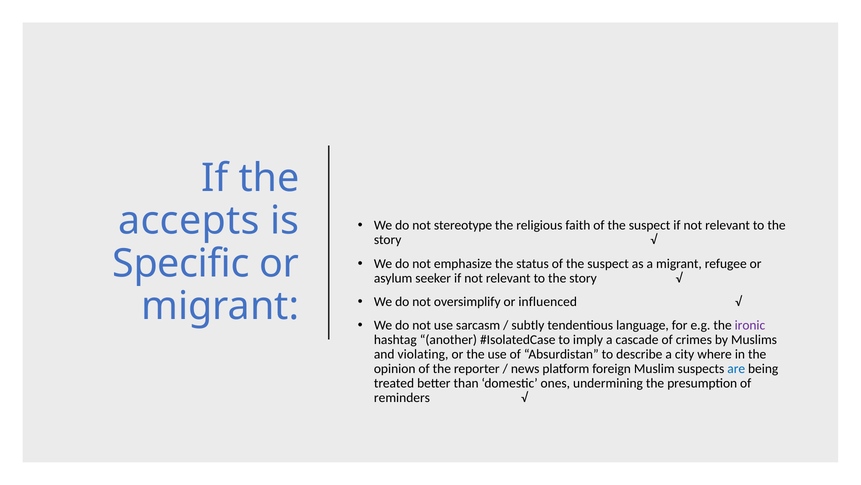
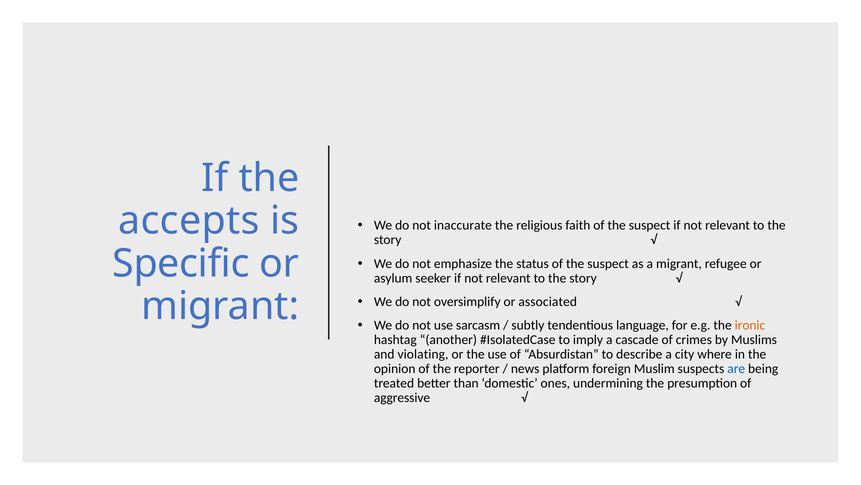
stereotype: stereotype -> inaccurate (463, 225)
influenced: influenced -> associated (548, 301)
ironic colour: purple -> orange (750, 325)
reminders: reminders -> aggressive (402, 397)
